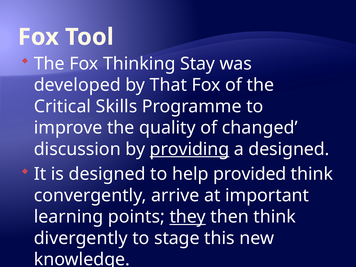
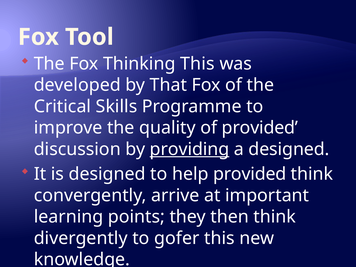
Thinking Stay: Stay -> This (197, 64)
of changed: changed -> provided (260, 128)
they underline: present -> none (188, 217)
stage: stage -> gofer (177, 238)
